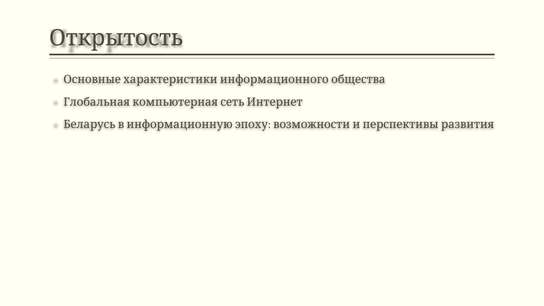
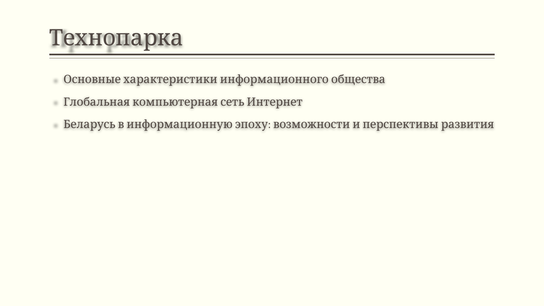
Открытость: Открытость -> Технопарка (116, 38)
